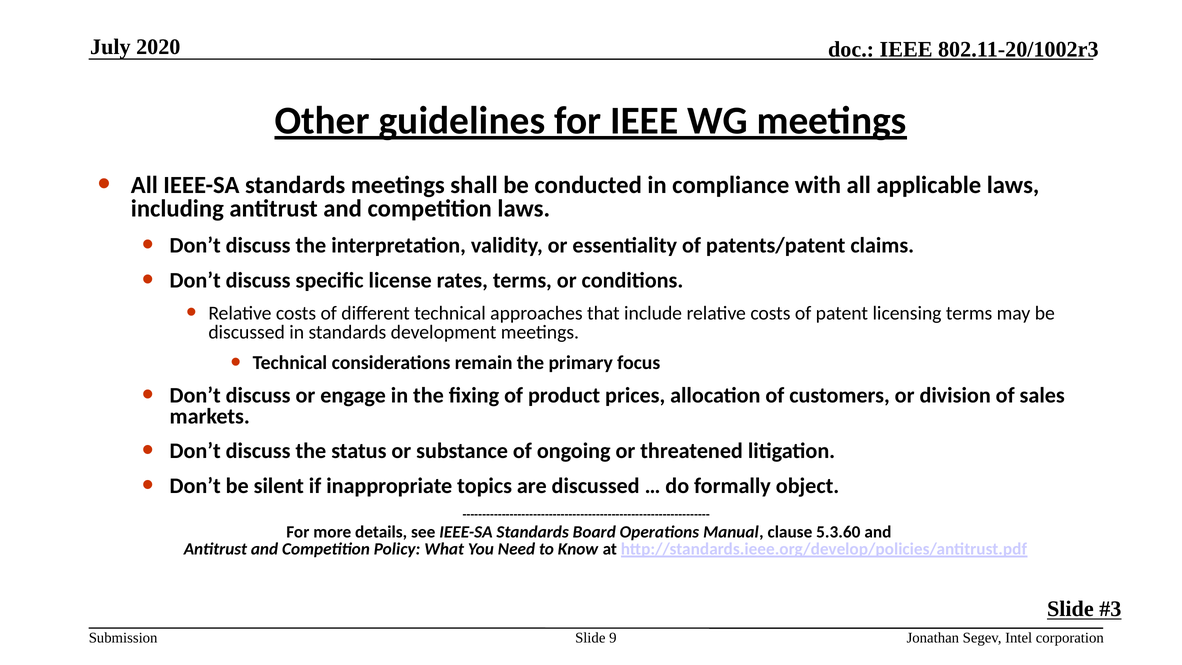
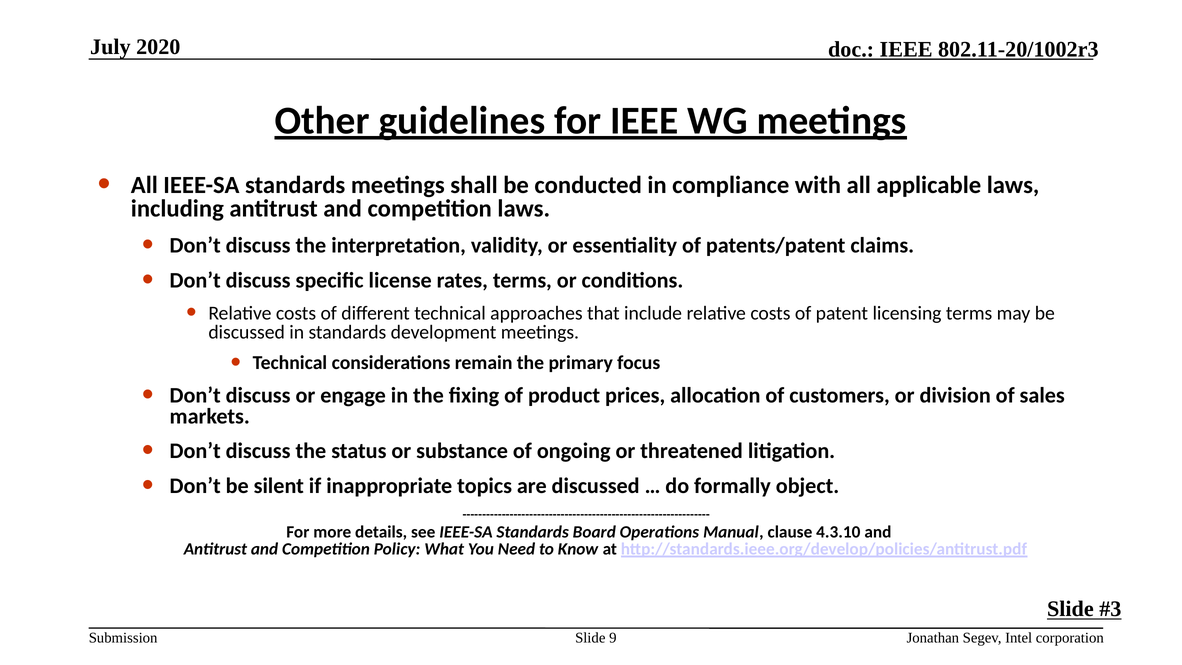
5.3.60: 5.3.60 -> 4.3.10 (838, 532)
